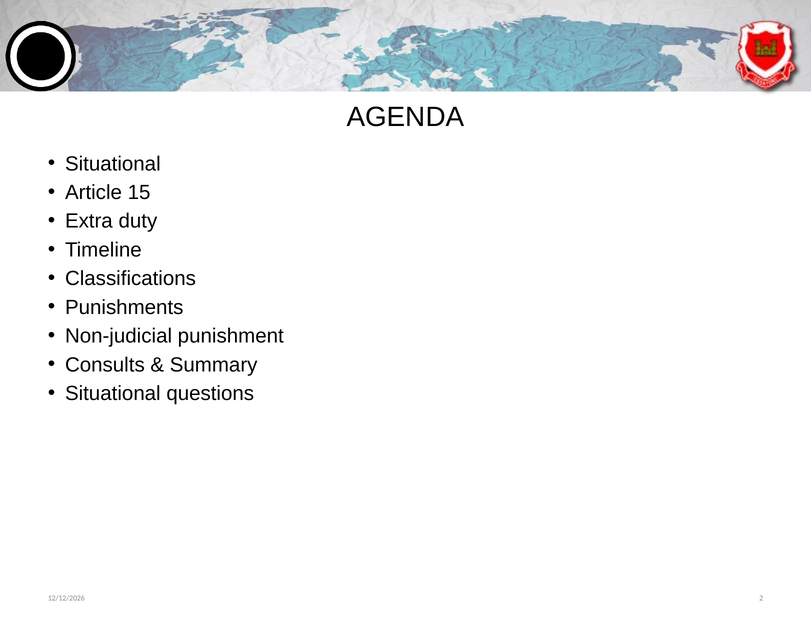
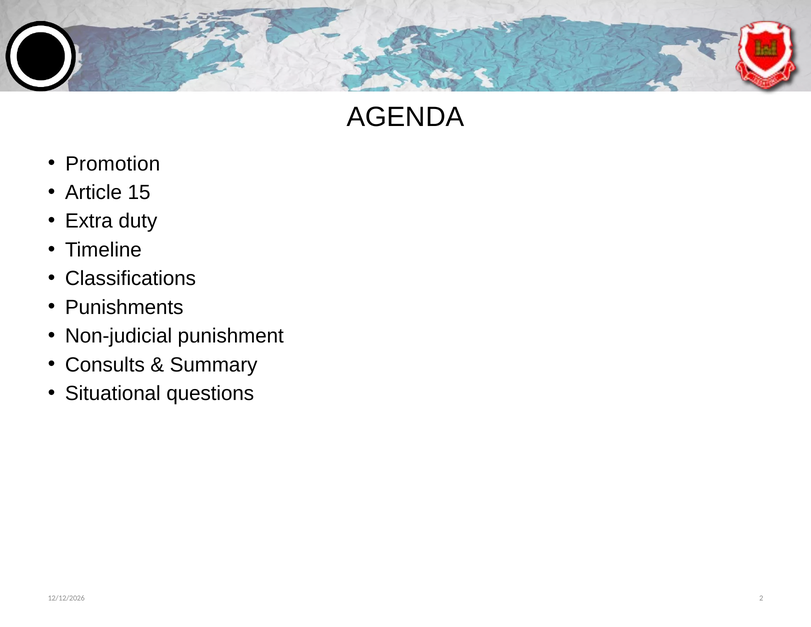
Situational: Situational -> Promotion (113, 164)
